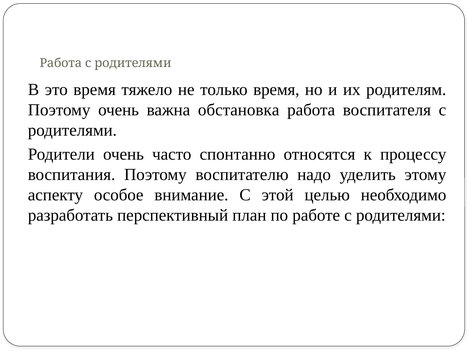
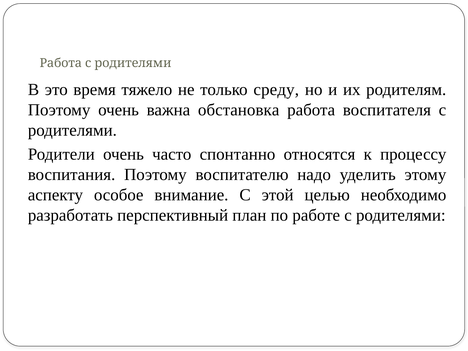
только время: время -> среду (276, 90)
